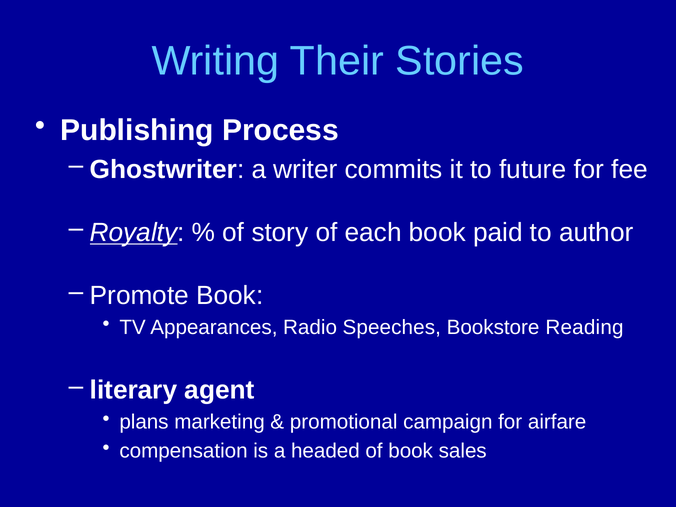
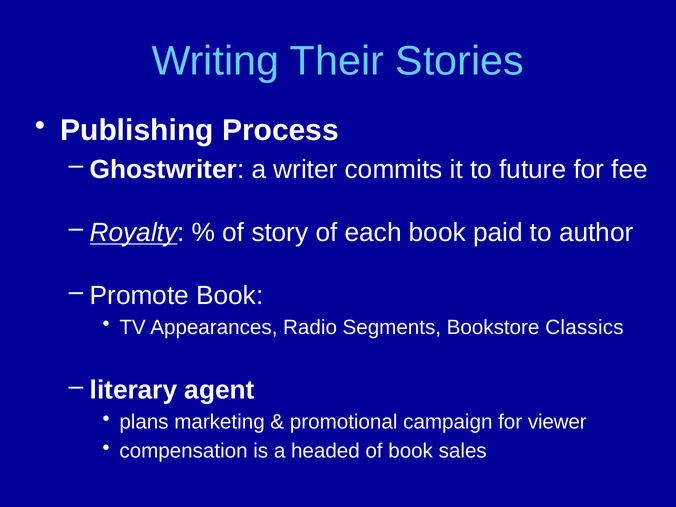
Speeches: Speeches -> Segments (392, 328)
Reading: Reading -> Classics (585, 328)
airfare: airfare -> viewer (557, 422)
